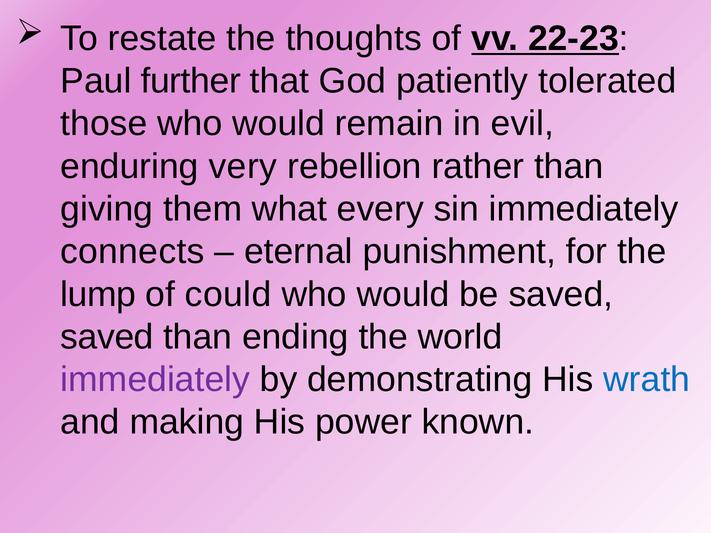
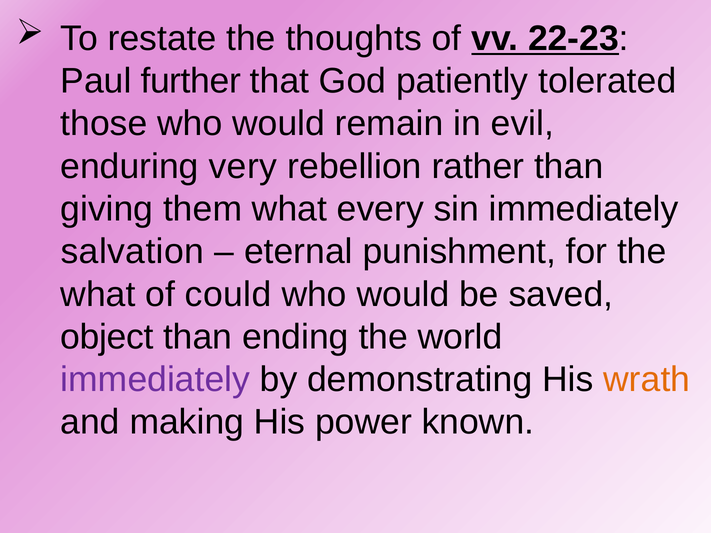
connects: connects -> salvation (132, 252)
lump: lump -> what (98, 294)
saved: saved -> object (107, 337)
wrath colour: blue -> orange (647, 380)
